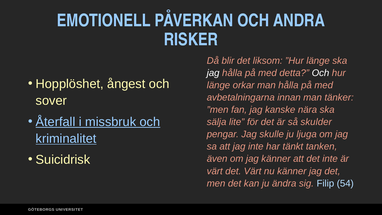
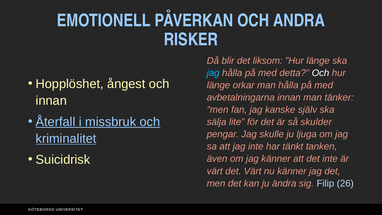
jag colour: white -> light blue (213, 73)
sover: sover -> innan (51, 101)
nära: nära -> själv (307, 110)
54: 54 -> 26 (345, 183)
